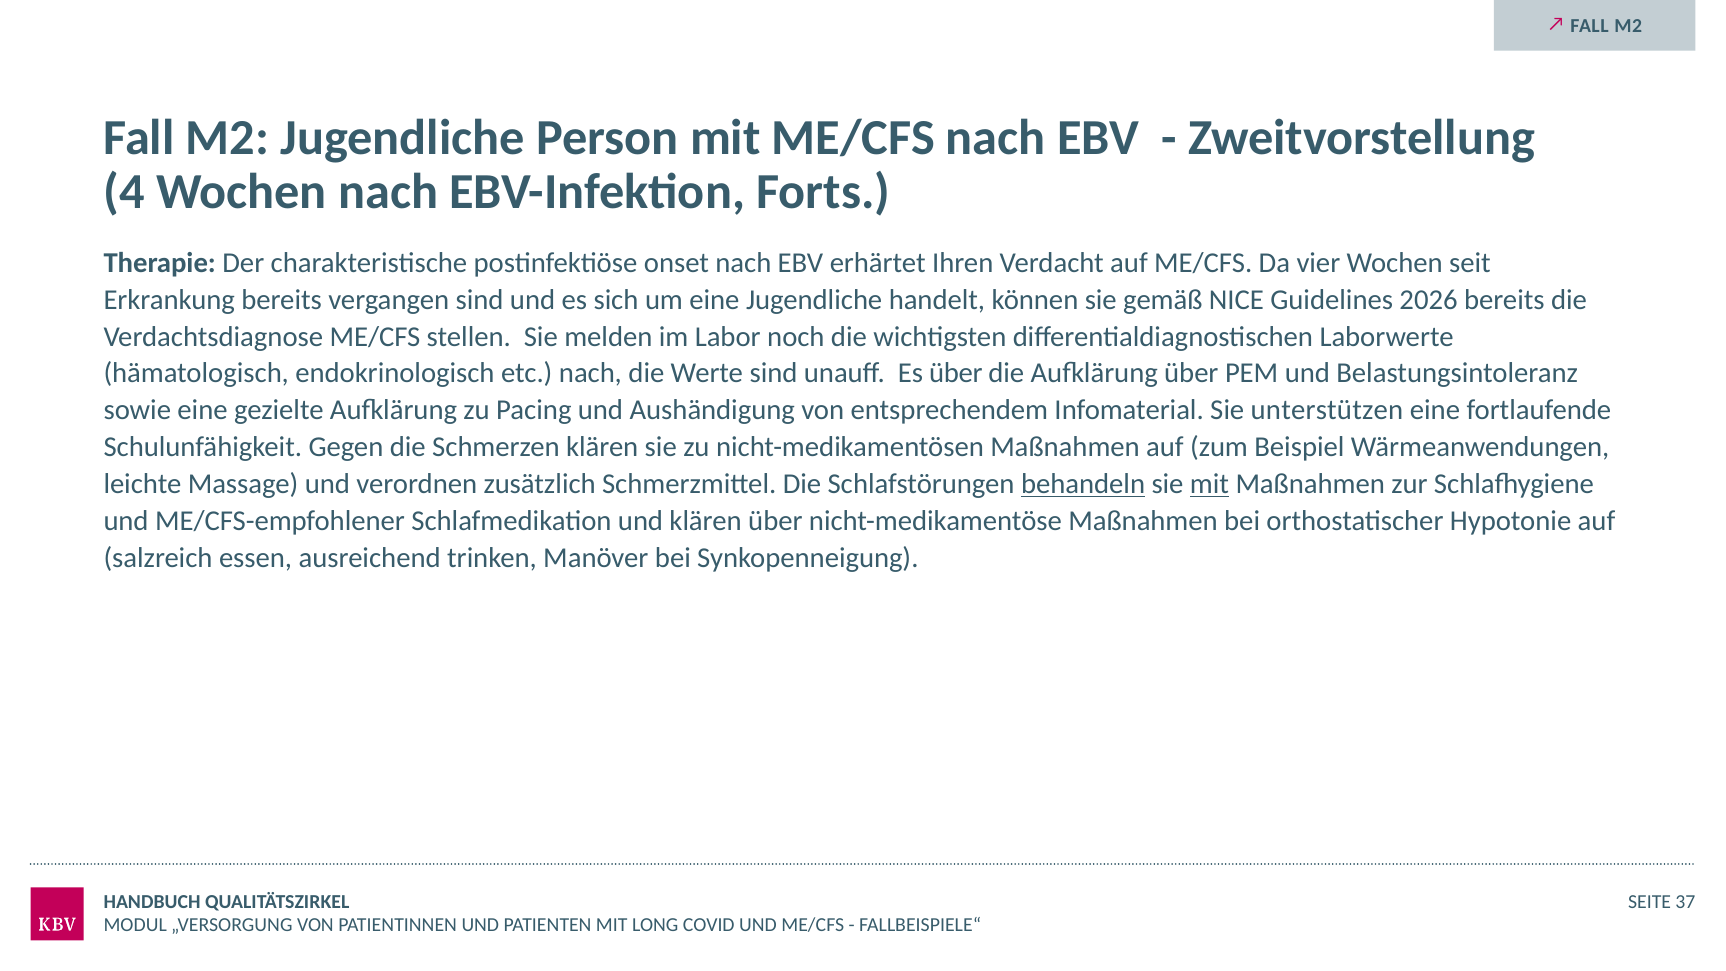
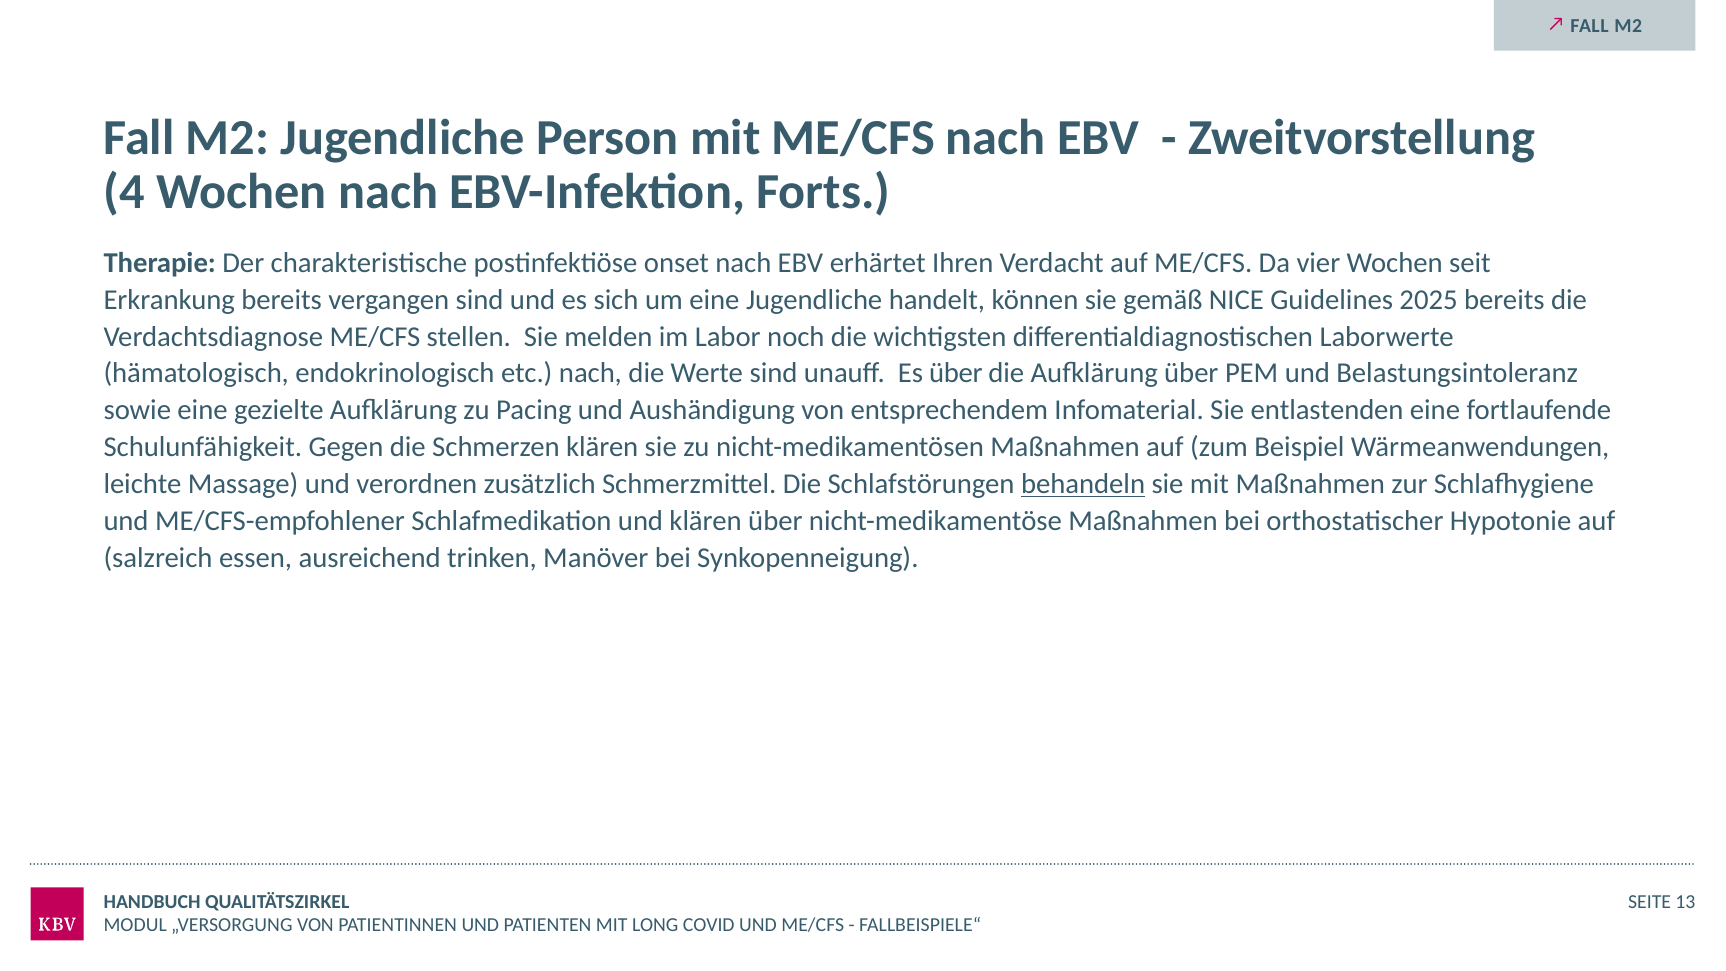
2026: 2026 -> 2025 (1429, 300)
unterstützen: unterstützen -> entlastenden (1327, 410)
mit underline: present -> none (1209, 484)
37: 37 -> 13 (1685, 902)
